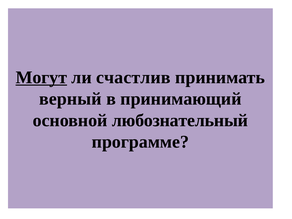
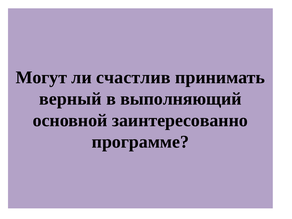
Могут underline: present -> none (41, 77)
принимающий: принимающий -> выполняющий (181, 99)
любознательный: любознательный -> заинтересованно (180, 120)
